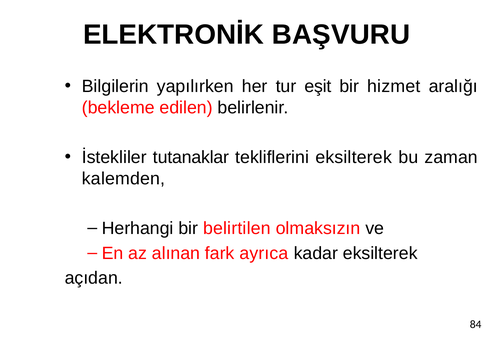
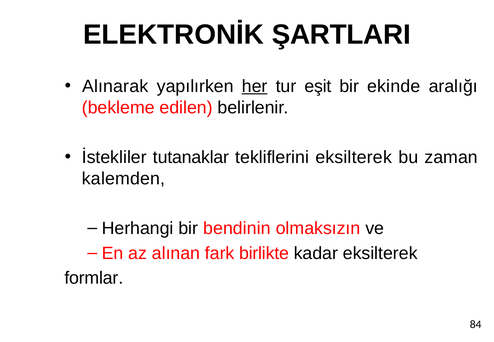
BAŞVURU: BAŞVURU -> ŞARTLARI (341, 35)
Bilgilerin: Bilgilerin -> Alınarak (115, 86)
her underline: none -> present (255, 86)
hizmet: hizmet -> ekinde (394, 86)
belirtilen: belirtilen -> bendinin (237, 228)
ayrıca: ayrıca -> birlikte (264, 253)
açıdan: açıdan -> formlar (94, 278)
